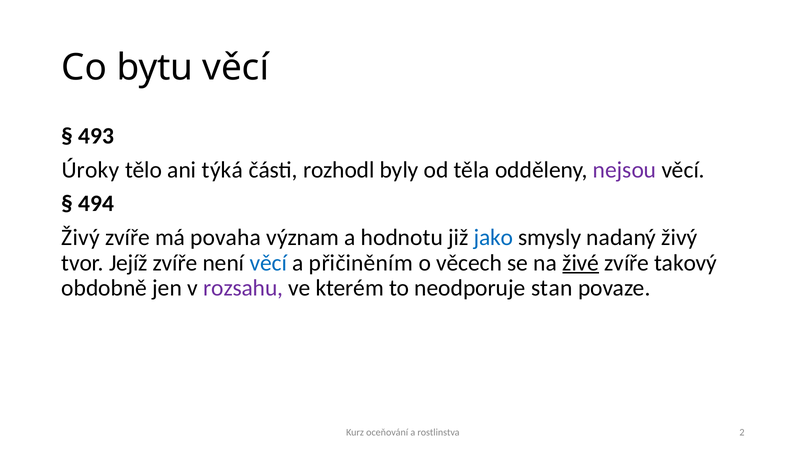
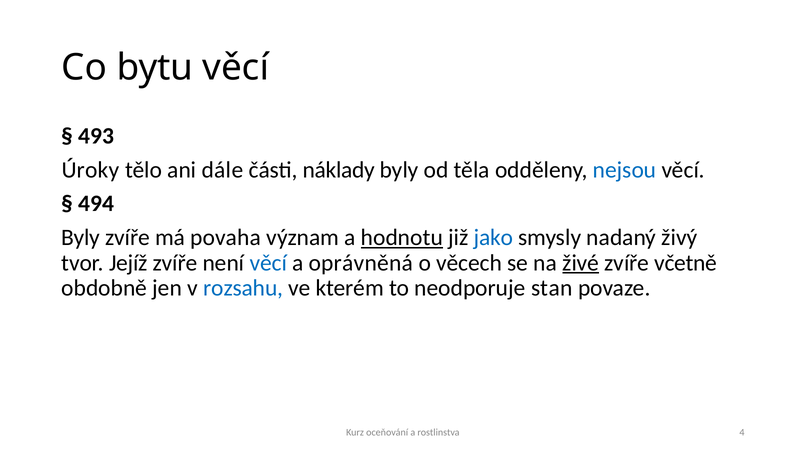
týká: týká -> dále (223, 170)
rozhodl: rozhodl -> náklady (339, 170)
nejsou colour: purple -> blue (625, 170)
Živý: Živý -> Byly (81, 238)
hodnotu underline: none -> present (402, 238)
přičiněním: přičiněním -> oprávněná (361, 263)
takový: takový -> včetně (686, 263)
rozsahu colour: purple -> blue (243, 288)
2: 2 -> 4 (742, 433)
